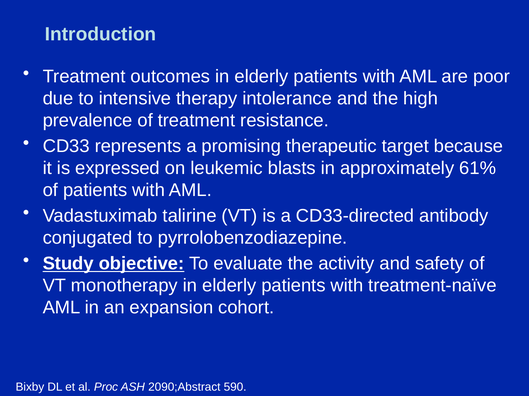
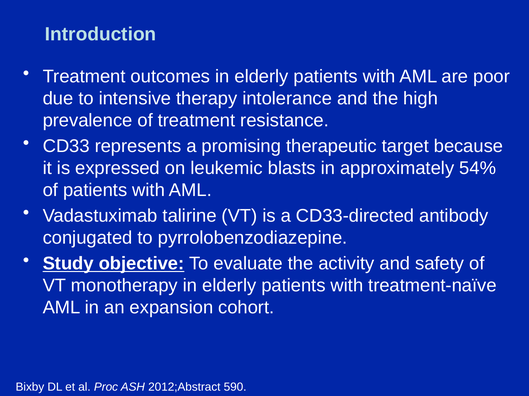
61%: 61% -> 54% (478, 168)
2090;Abstract: 2090;Abstract -> 2012;Abstract (184, 388)
